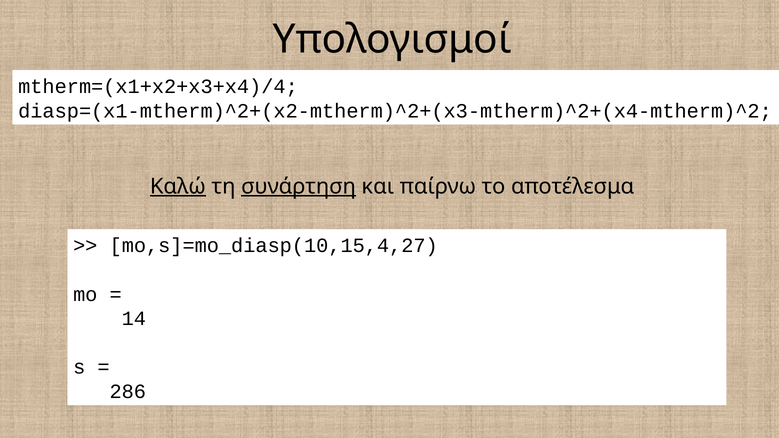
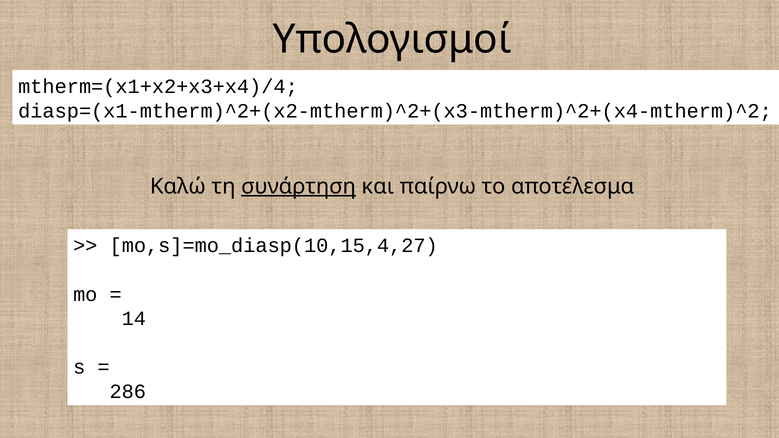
Καλώ underline: present -> none (178, 187)
